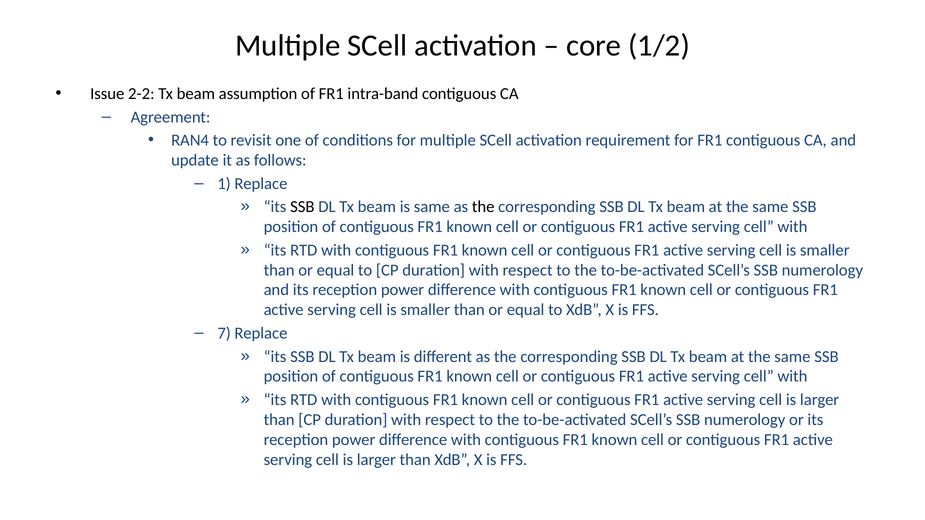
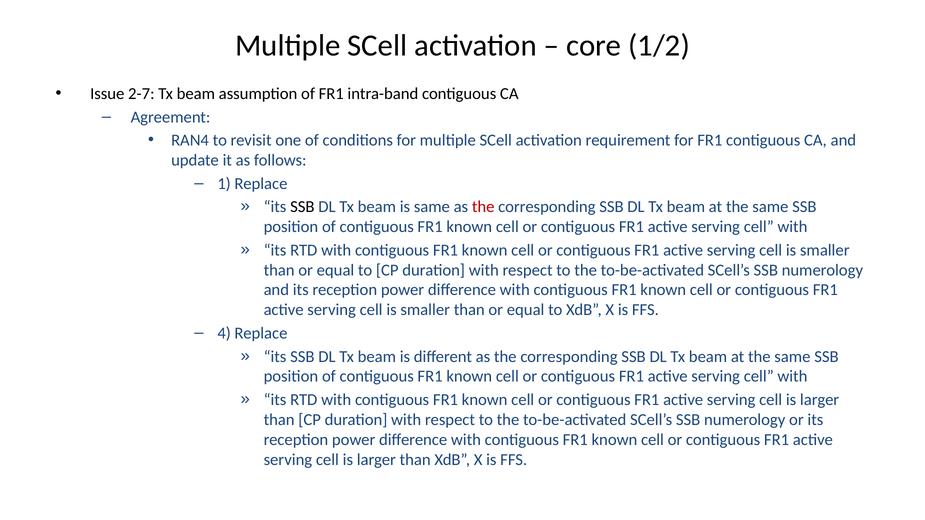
2-2: 2-2 -> 2-7 (141, 94)
the colour: black -> red (483, 207)
7: 7 -> 4 (224, 333)
